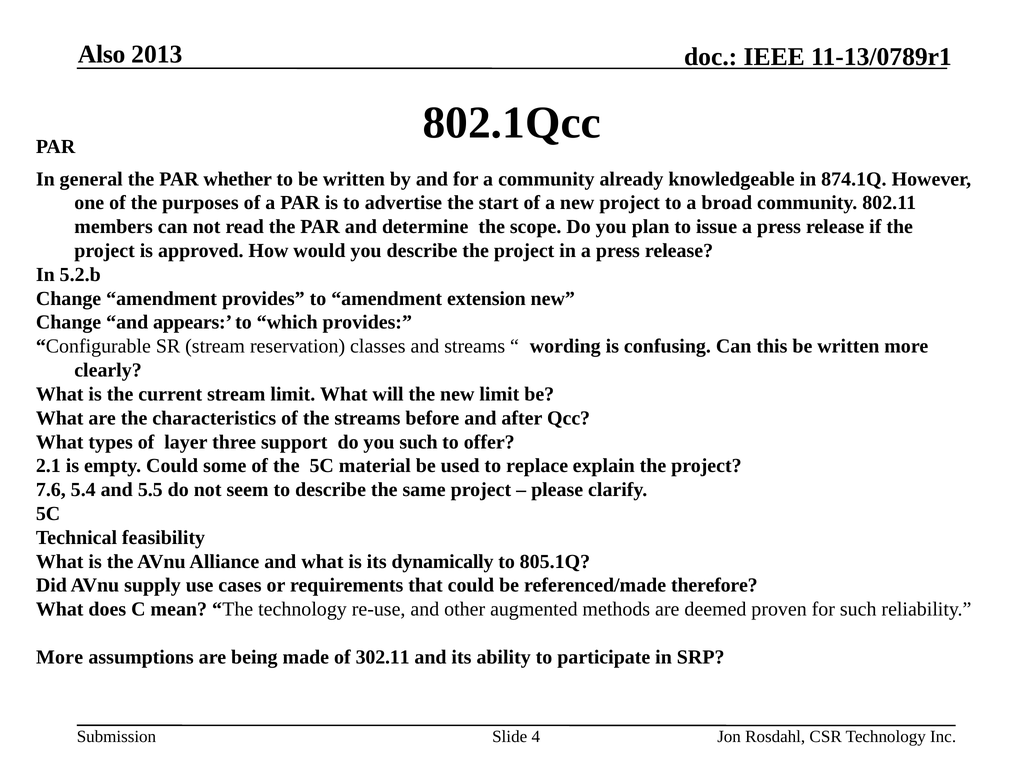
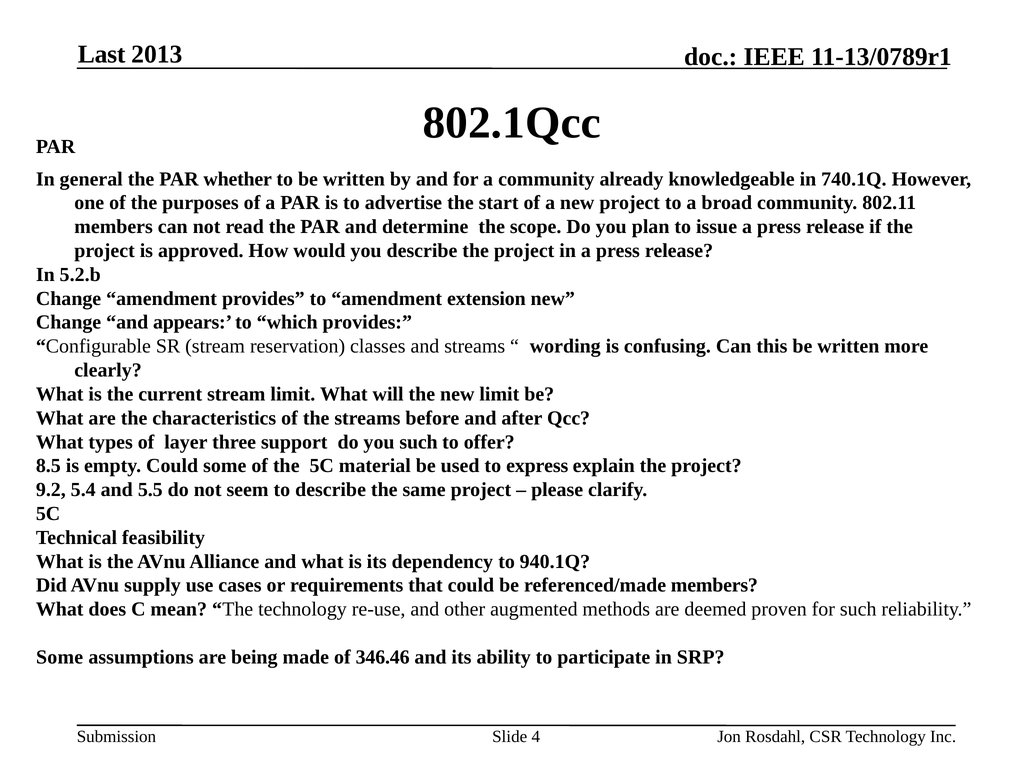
Also: Also -> Last (102, 54)
874.1Q: 874.1Q -> 740.1Q (854, 179)
2.1: 2.1 -> 8.5 (48, 466)
replace: replace -> express (537, 466)
7.6: 7.6 -> 9.2 (51, 490)
dynamically: dynamically -> dependency (442, 561)
805.1Q: 805.1Q -> 940.1Q (555, 561)
referenced/made therefore: therefore -> members (714, 585)
More: More -> Some (60, 657)
302.11: 302.11 -> 346.46 (383, 657)
